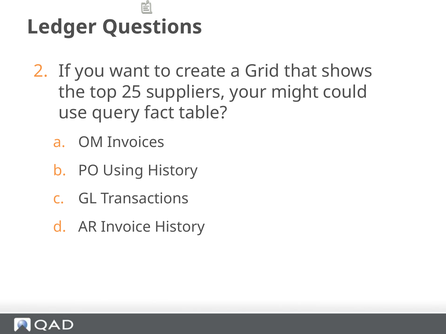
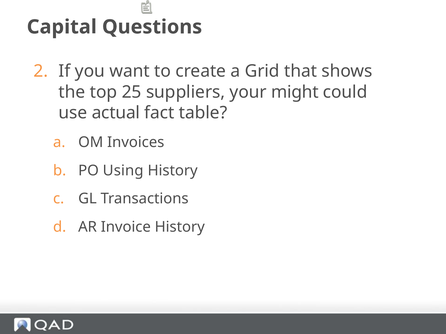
Ledger: Ledger -> Capital (62, 27)
query: query -> actual (116, 113)
